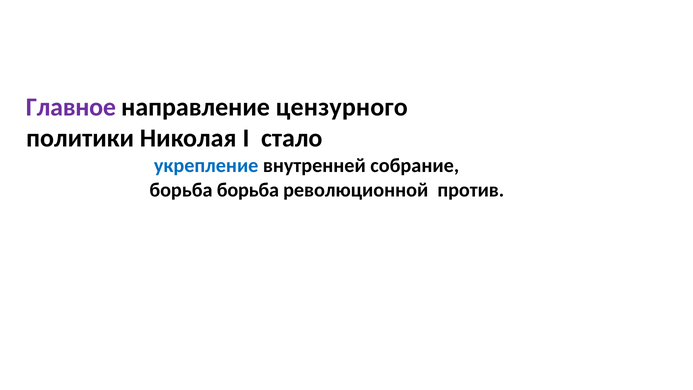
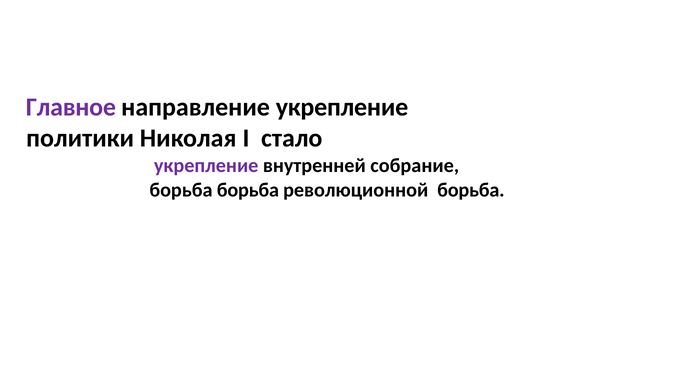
направление цензурного: цензурного -> укрепление (342, 107)
укрепление colour: blue -> purple (206, 166)
революционной против: против -> борьба (471, 190)
